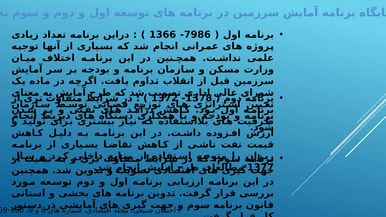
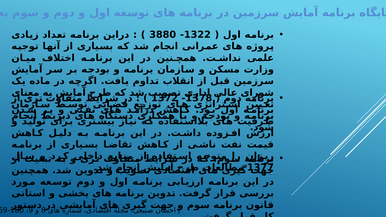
1366: 1366 -> 3880 (163, 35)
7986: 7986 -> 1322 (197, 35)
